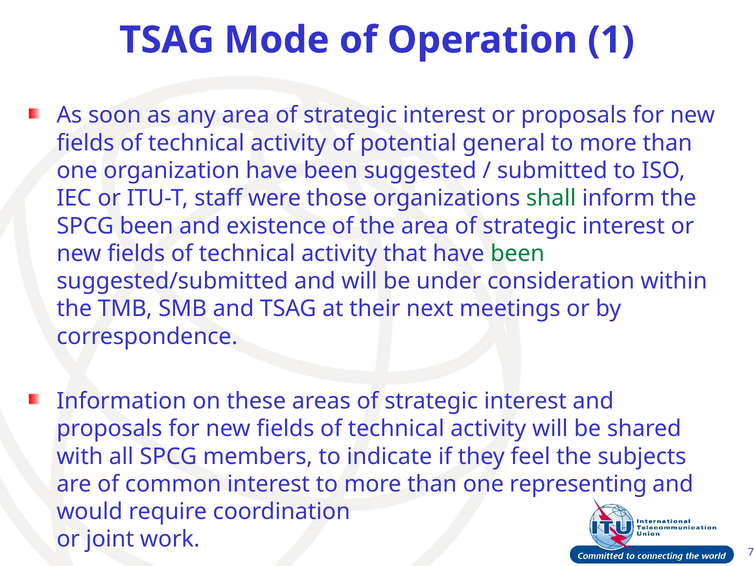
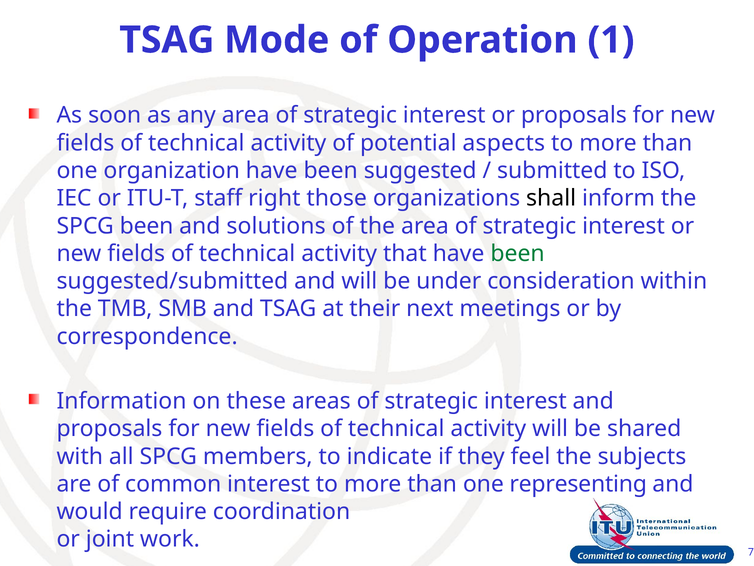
general: general -> aspects (504, 143)
were: were -> right (274, 198)
shall colour: green -> black (551, 198)
existence: existence -> solutions (276, 226)
